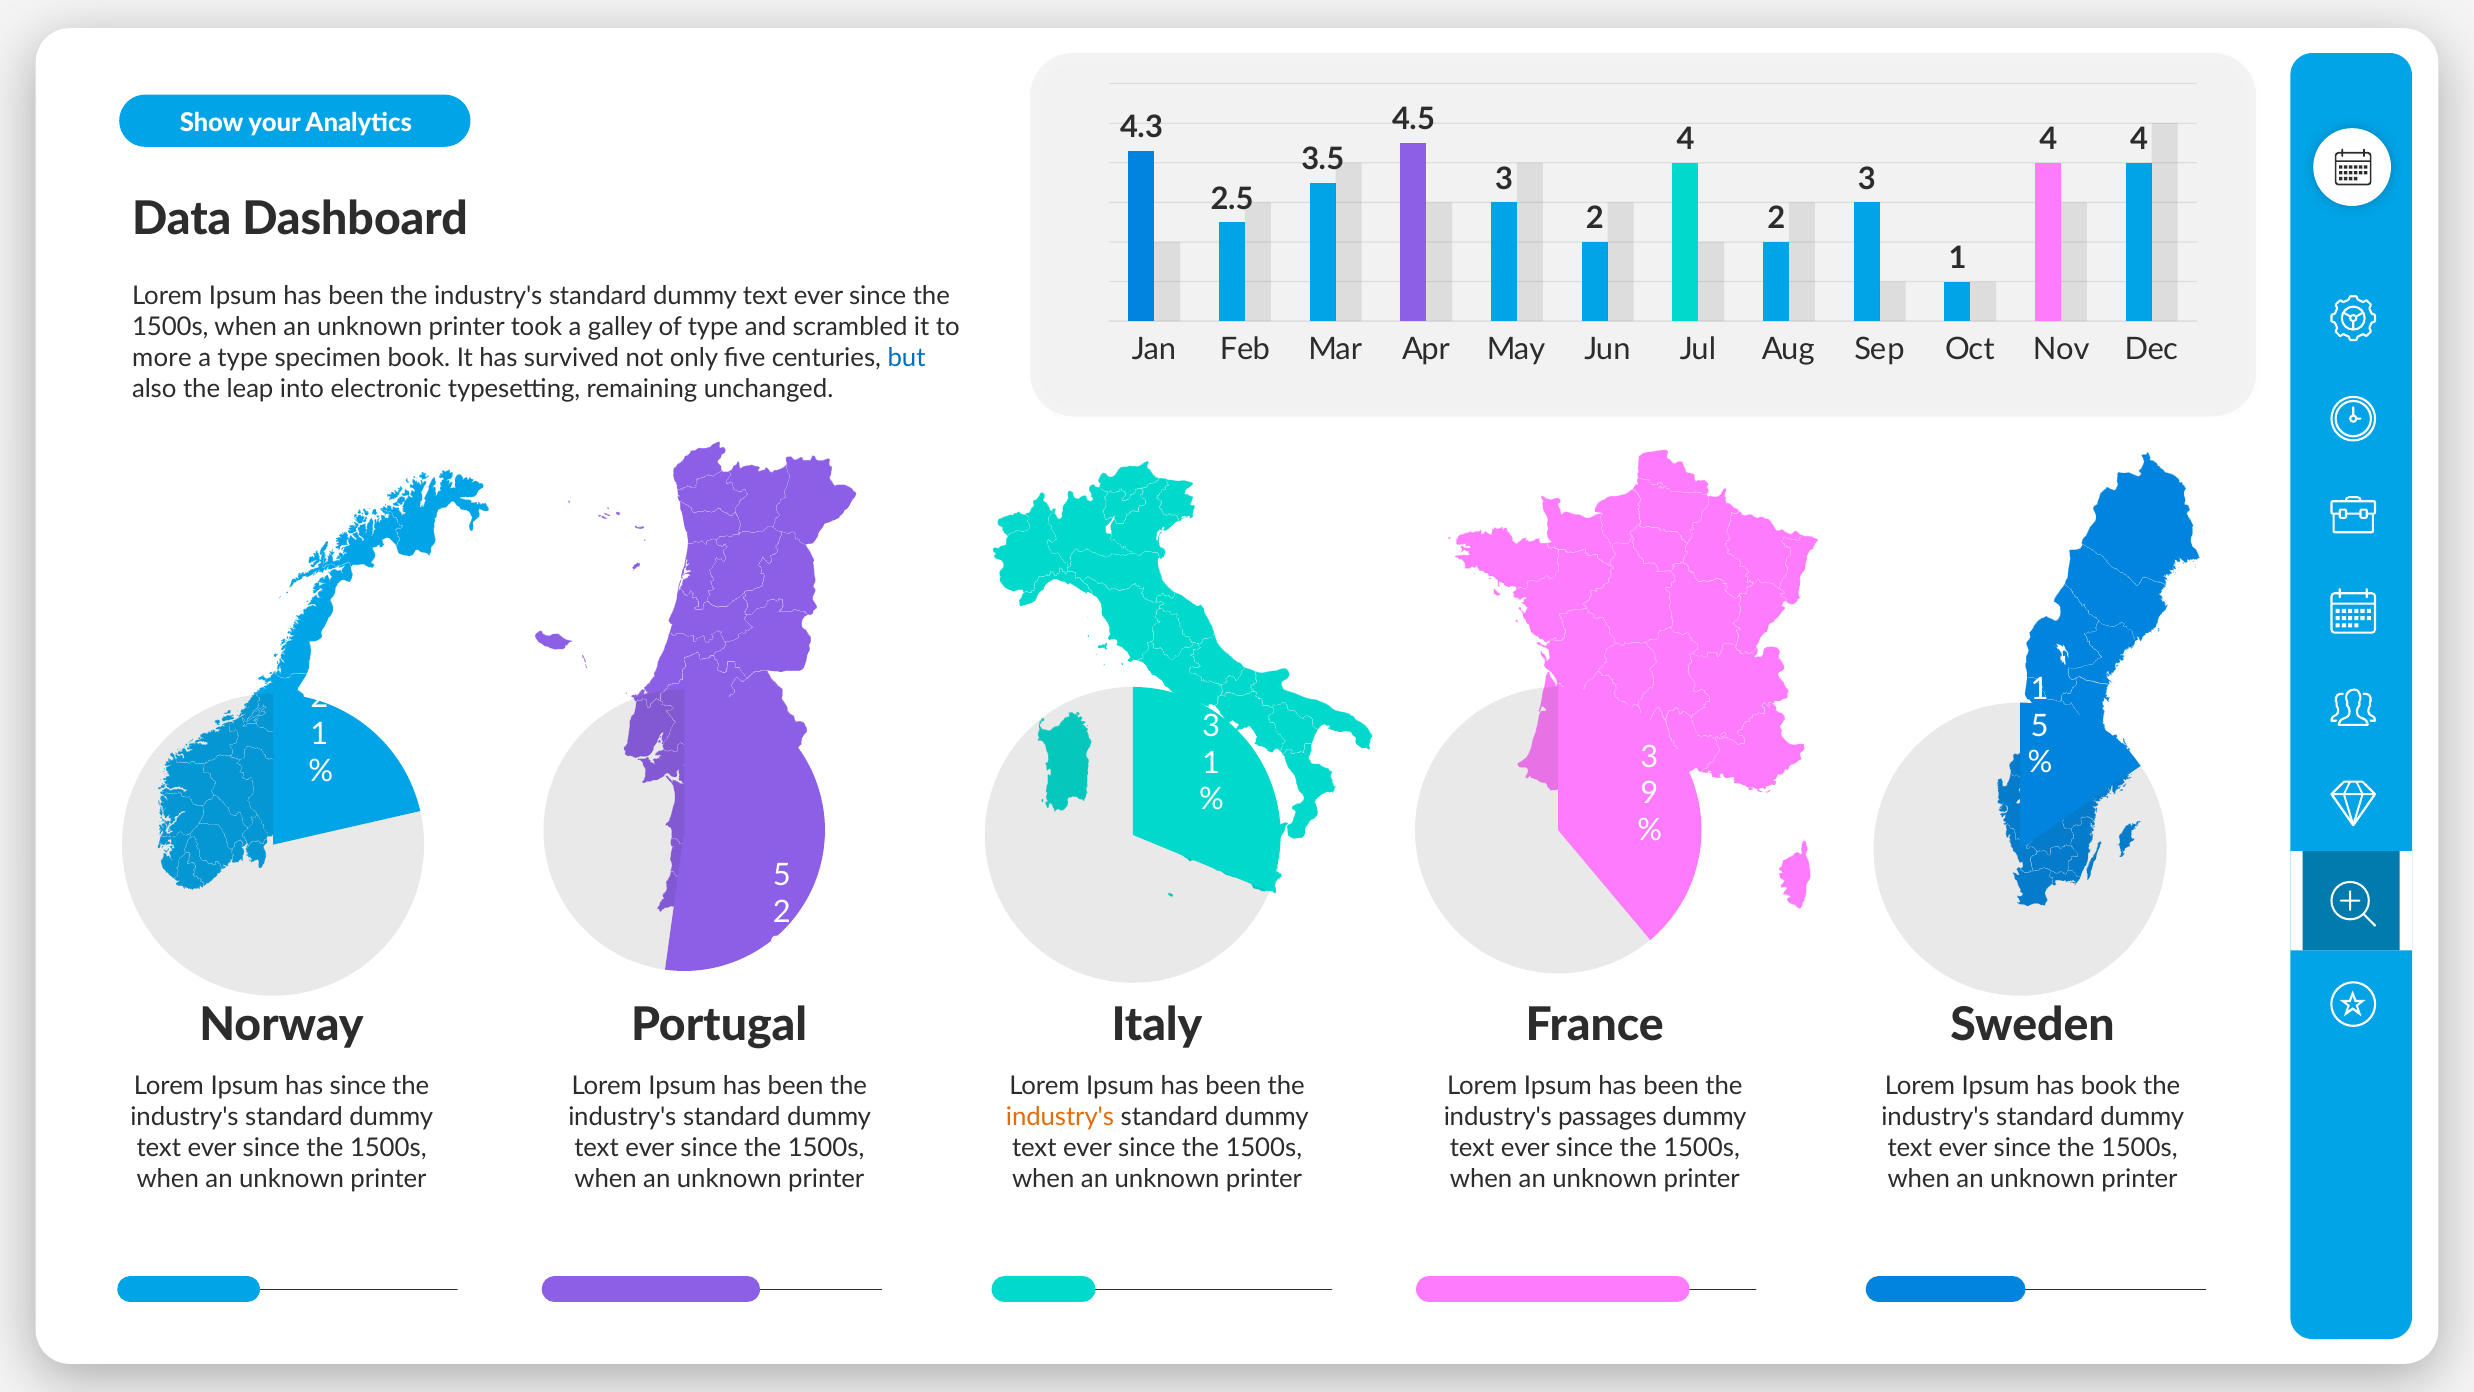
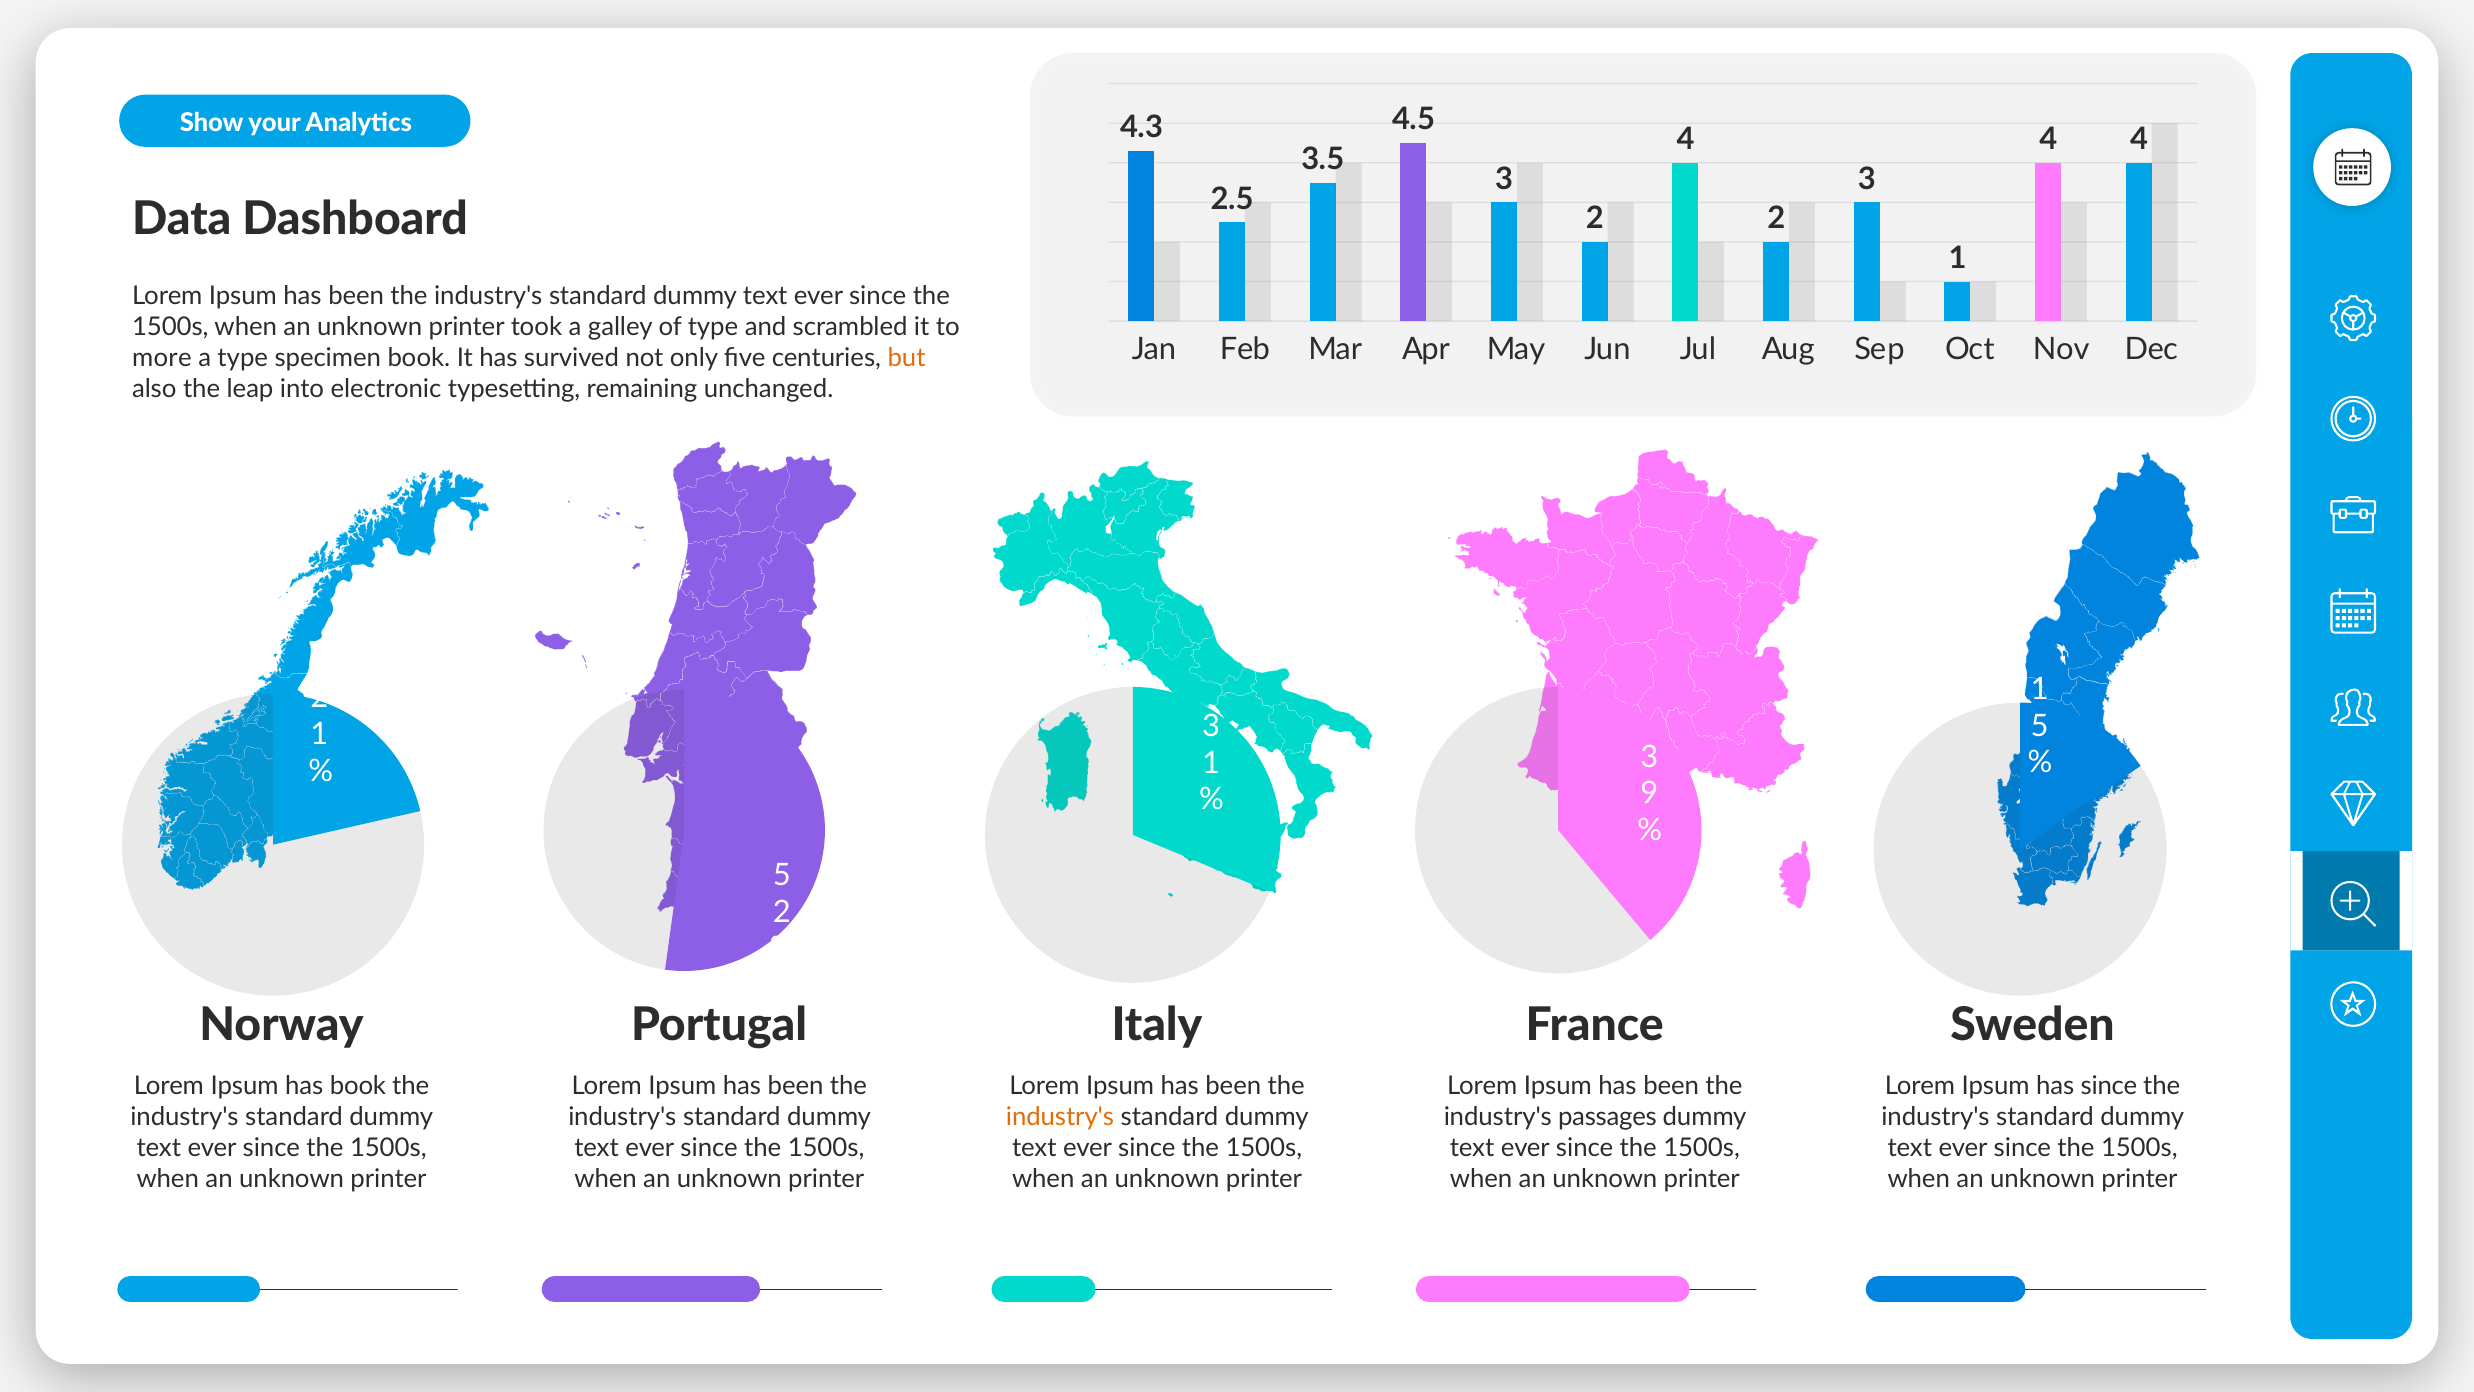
but colour: blue -> orange (907, 357)
has since: since -> book (358, 1085)
has book: book -> since (2109, 1085)
